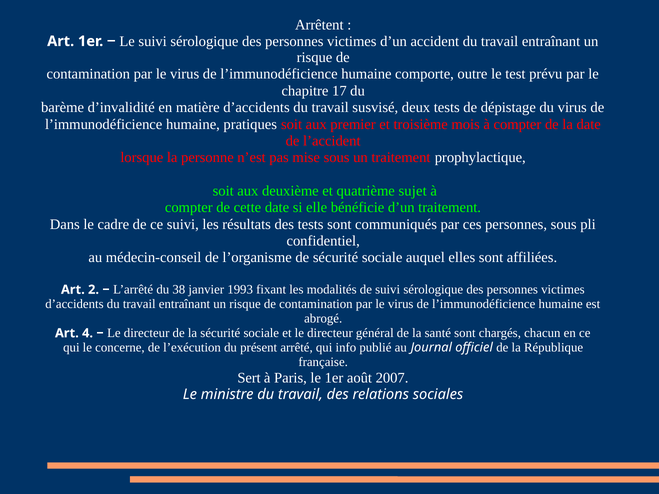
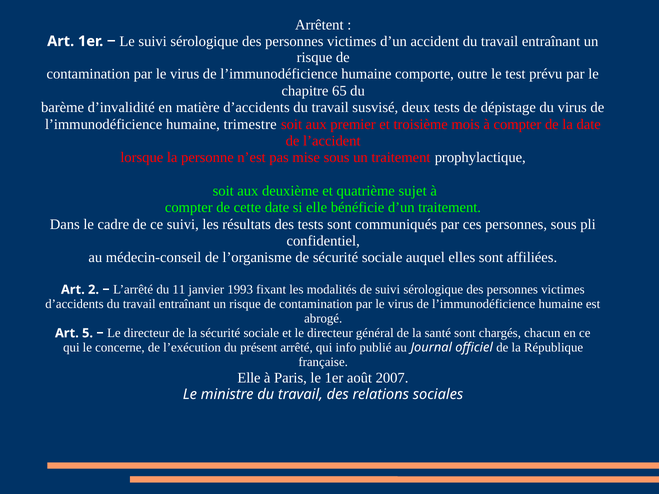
17: 17 -> 65 (339, 91)
pratiques: pratiques -> trimestre (250, 124)
38: 38 -> 11 (179, 290)
4: 4 -> 5 (88, 333)
Sert: Sert -> Elle (249, 378)
